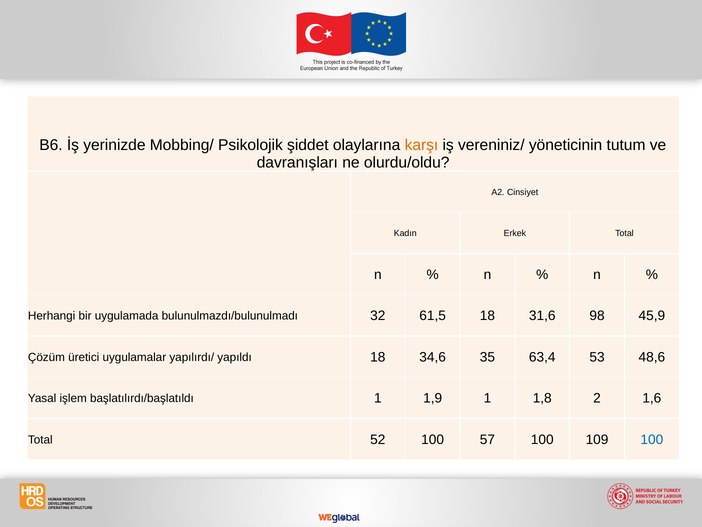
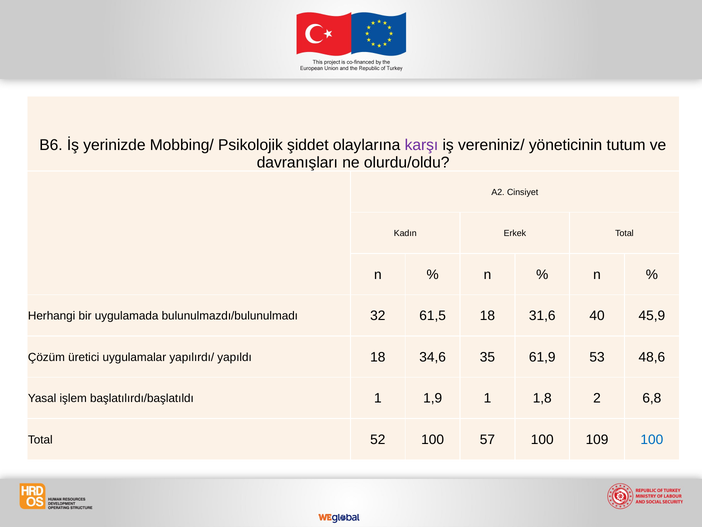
karşı colour: orange -> purple (421, 145)
98: 98 -> 40 (597, 316)
63,4: 63,4 -> 61,9 (542, 357)
1,6: 1,6 -> 6,8 (652, 398)
